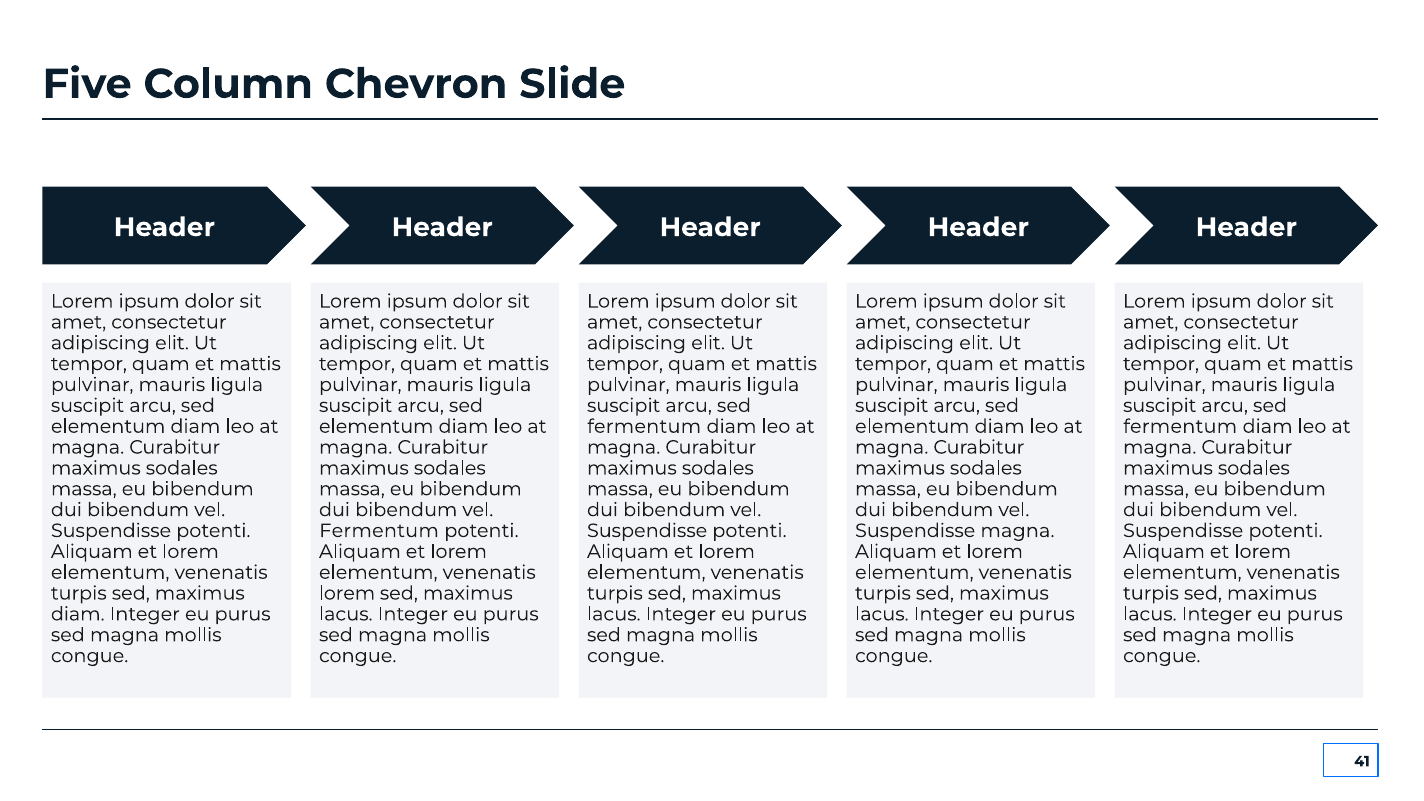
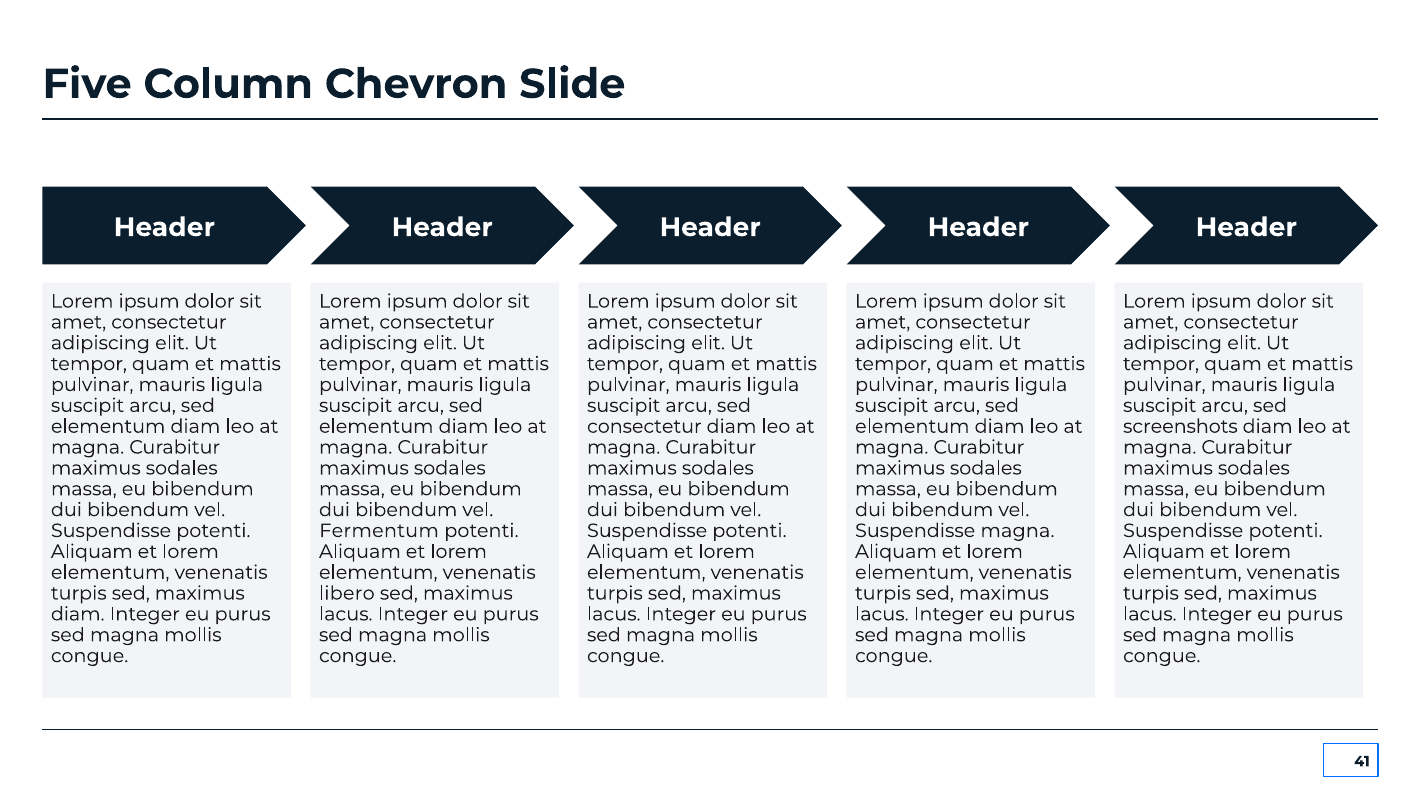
fermentum: fermentum -> consectetur (644, 426)
fermentum: fermentum -> screenshots (1180, 426)
lorem: lorem -> libero (347, 593)
